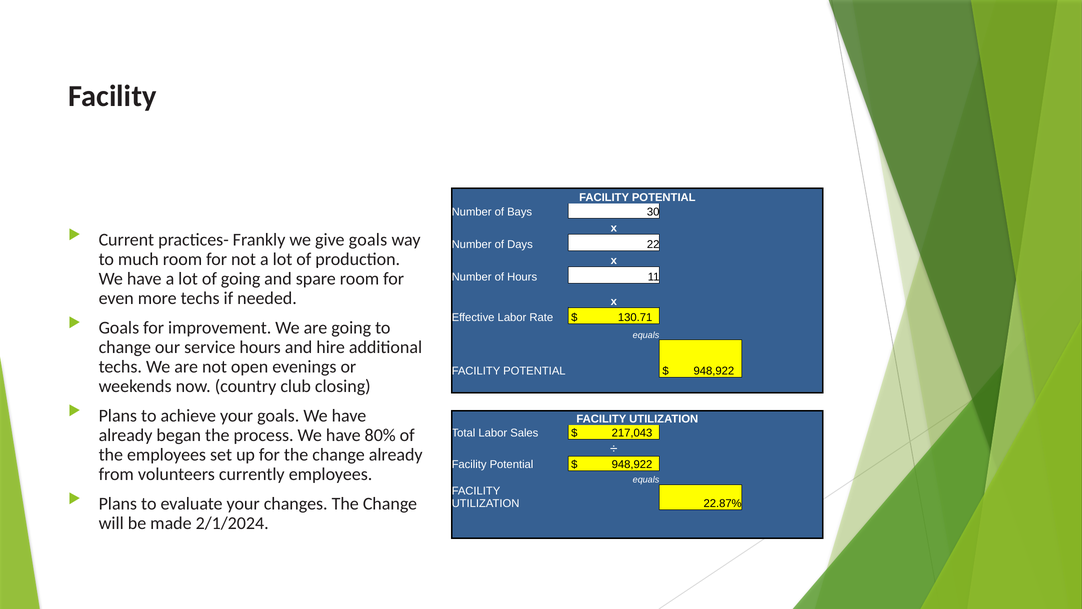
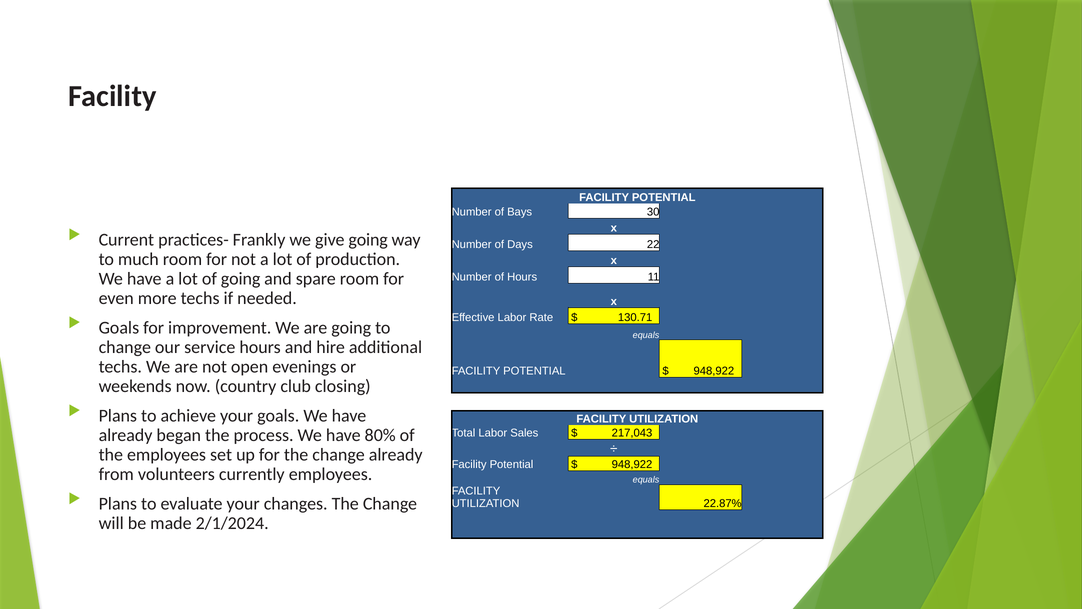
give goals: goals -> going (368, 240)
